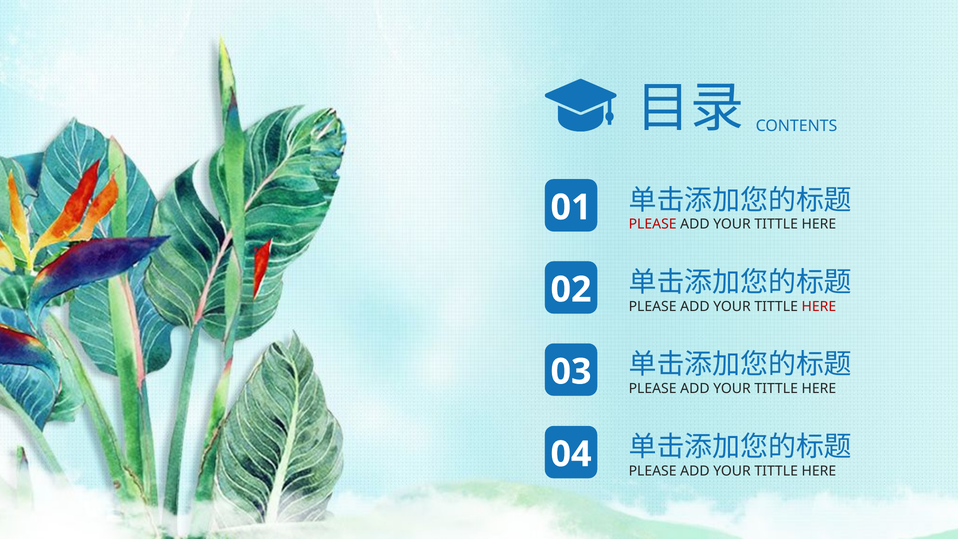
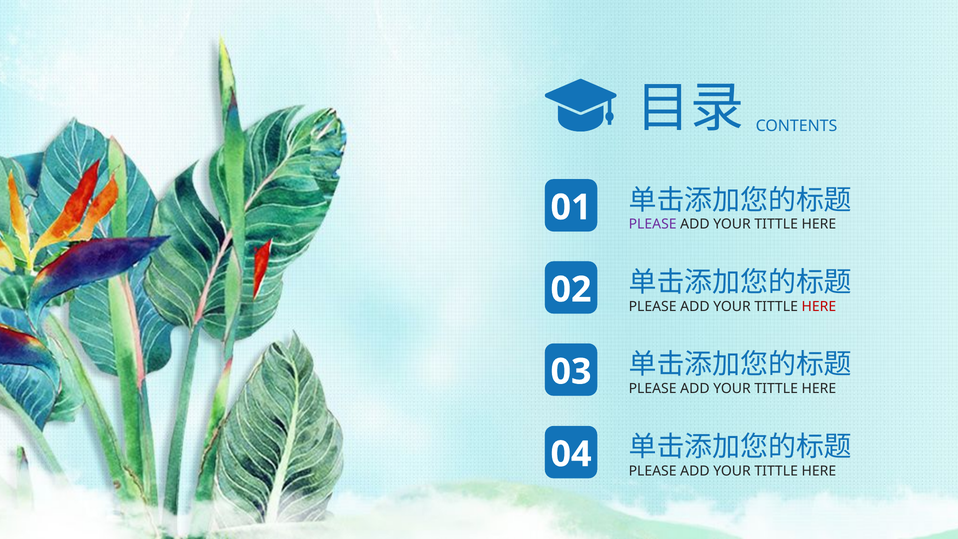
PLEASE colour: red -> purple (653, 224)
